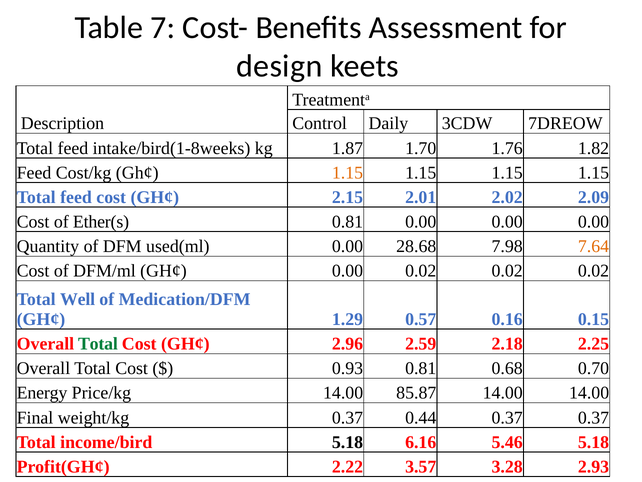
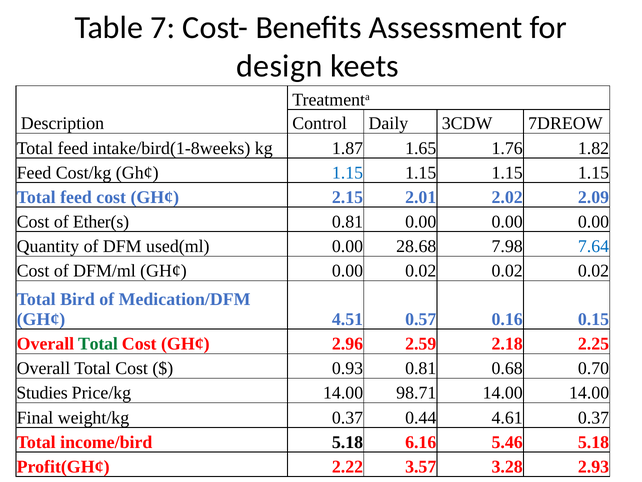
1.70: 1.70 -> 1.65 (421, 148)
1.15 colour: orange -> blue (348, 173)
7.64 colour: orange -> blue (594, 246)
Well: Well -> Bird (77, 299)
1.29: 1.29 -> 4.51 (348, 319)
Energy: Energy -> Studies (42, 393)
85.87: 85.87 -> 98.71 (416, 393)
0.44 0.37: 0.37 -> 4.61 (507, 417)
